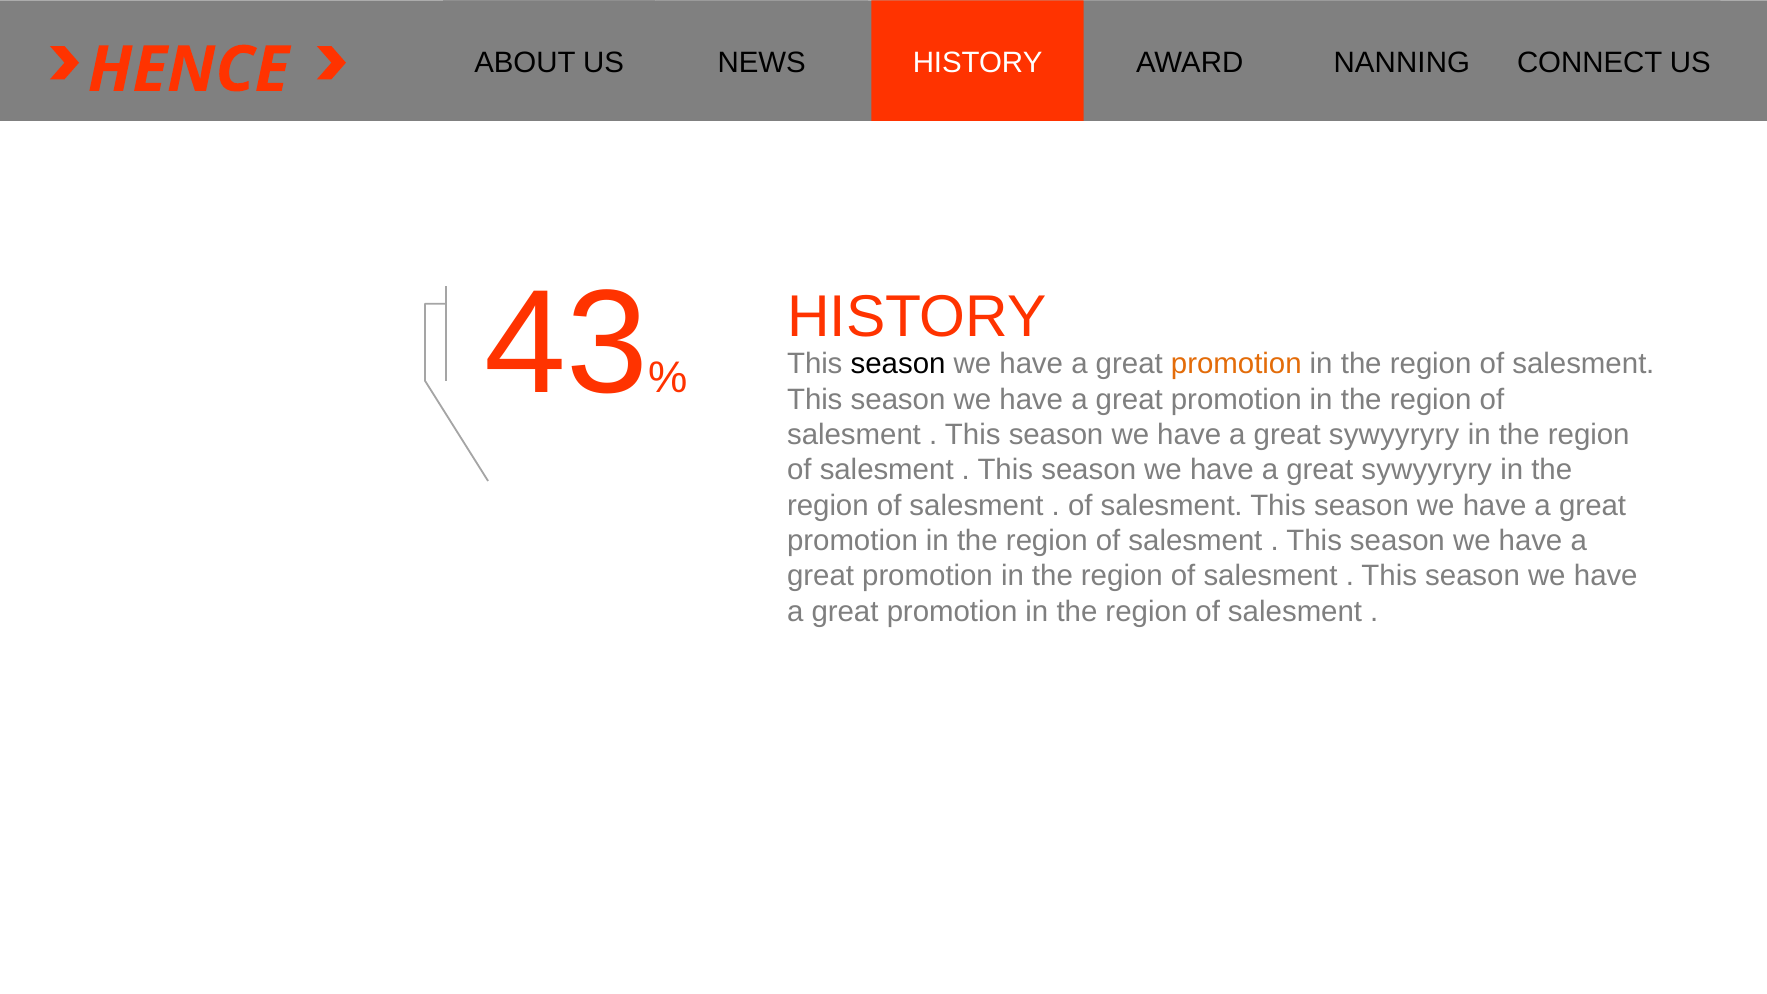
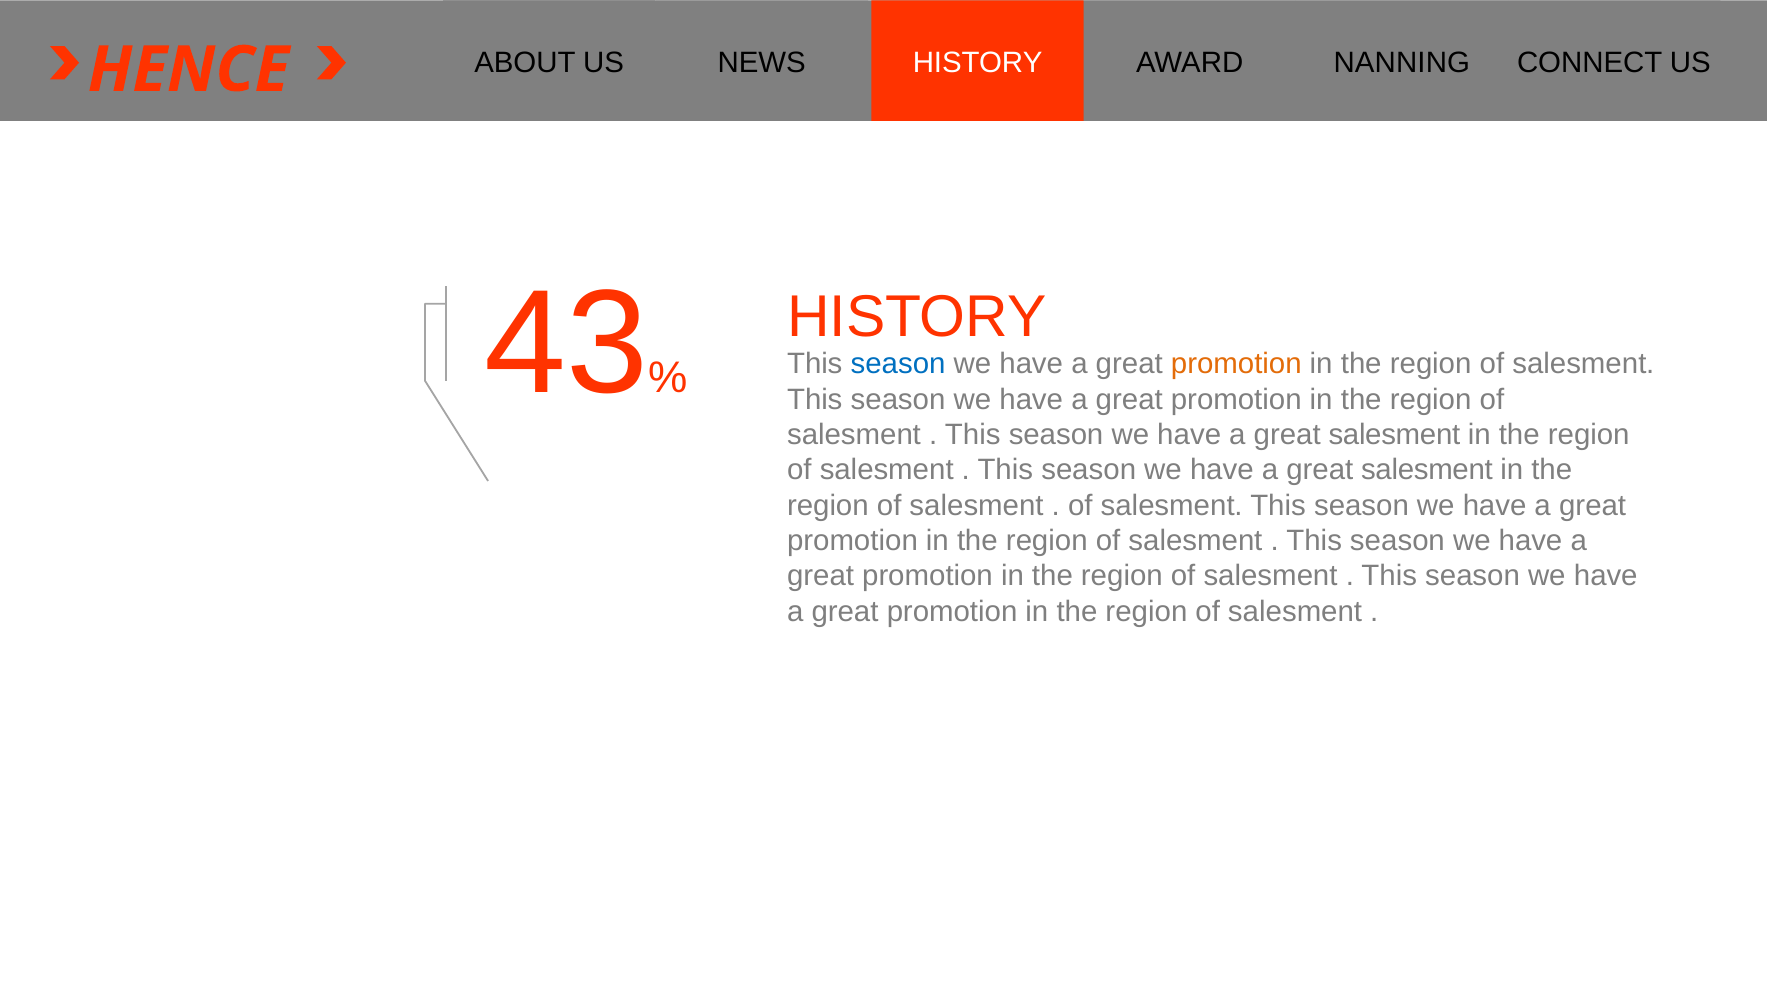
season colour: black -> blue (898, 364)
sywyyryry: sywyyryry -> salesment (1394, 435)
sywyyryry: sywyyryry -> salesment (1427, 470)
